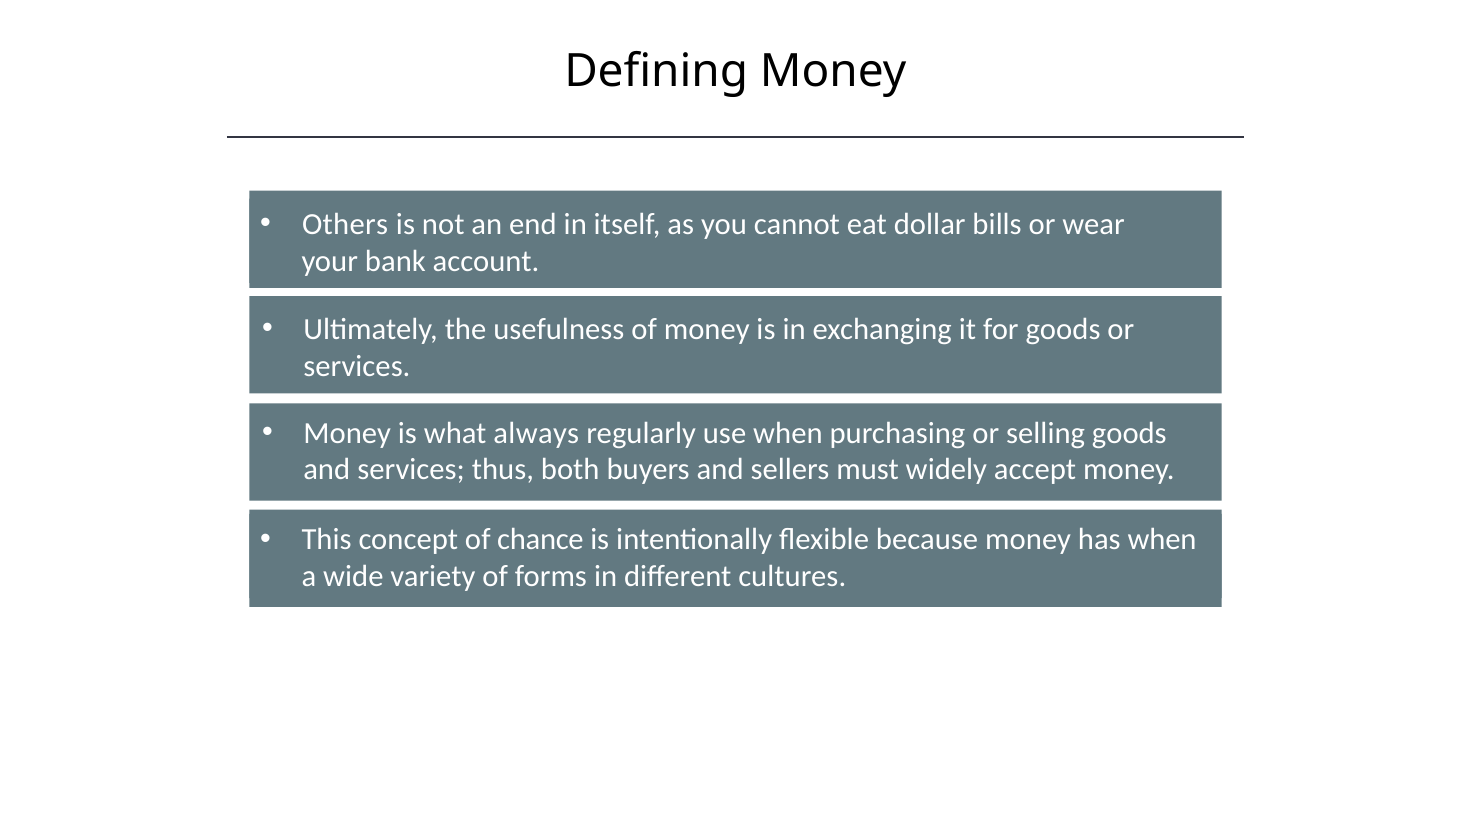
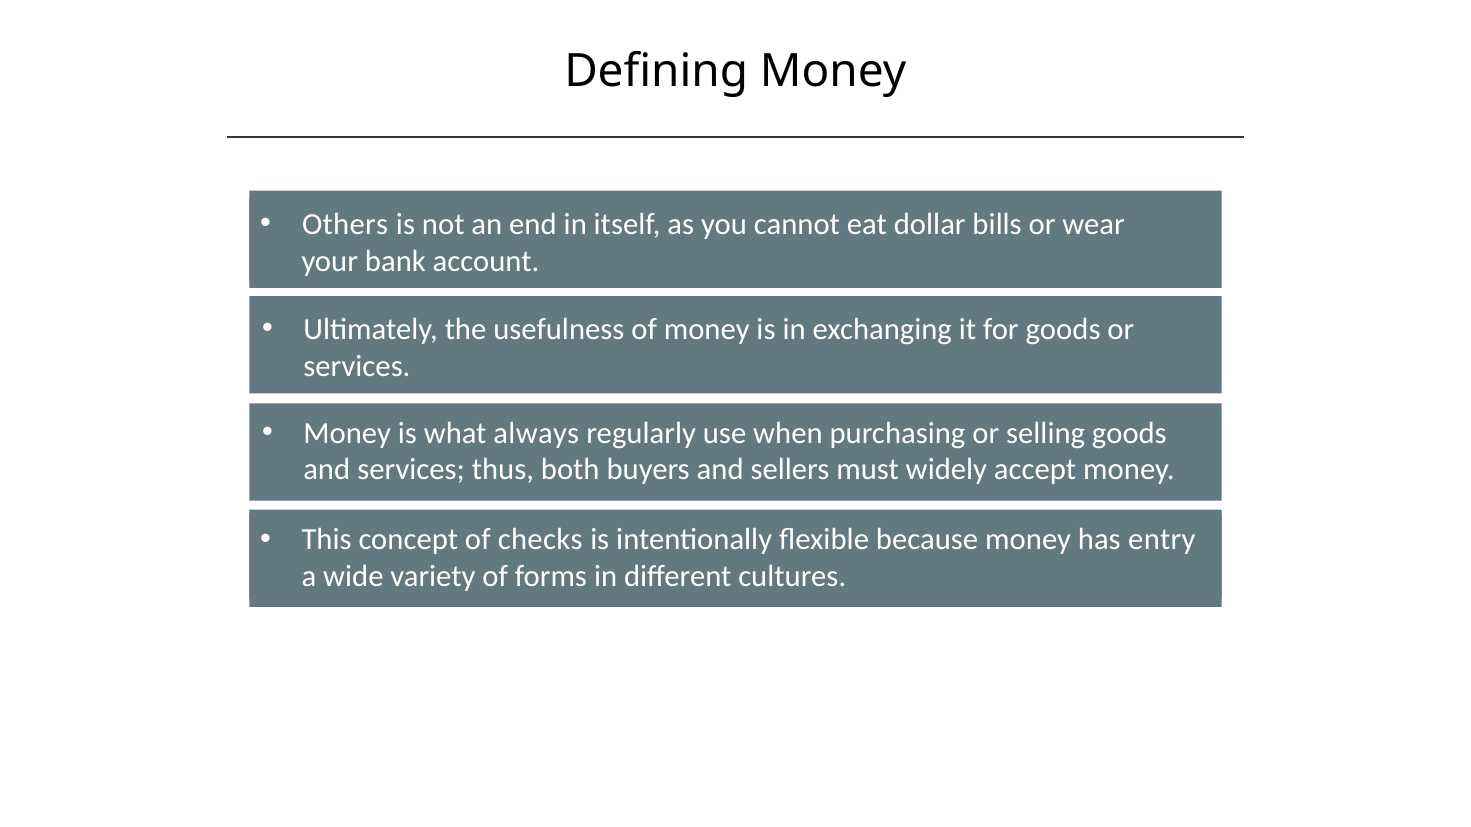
chance: chance -> checks (540, 540)
has when: when -> entry (1162, 540)
